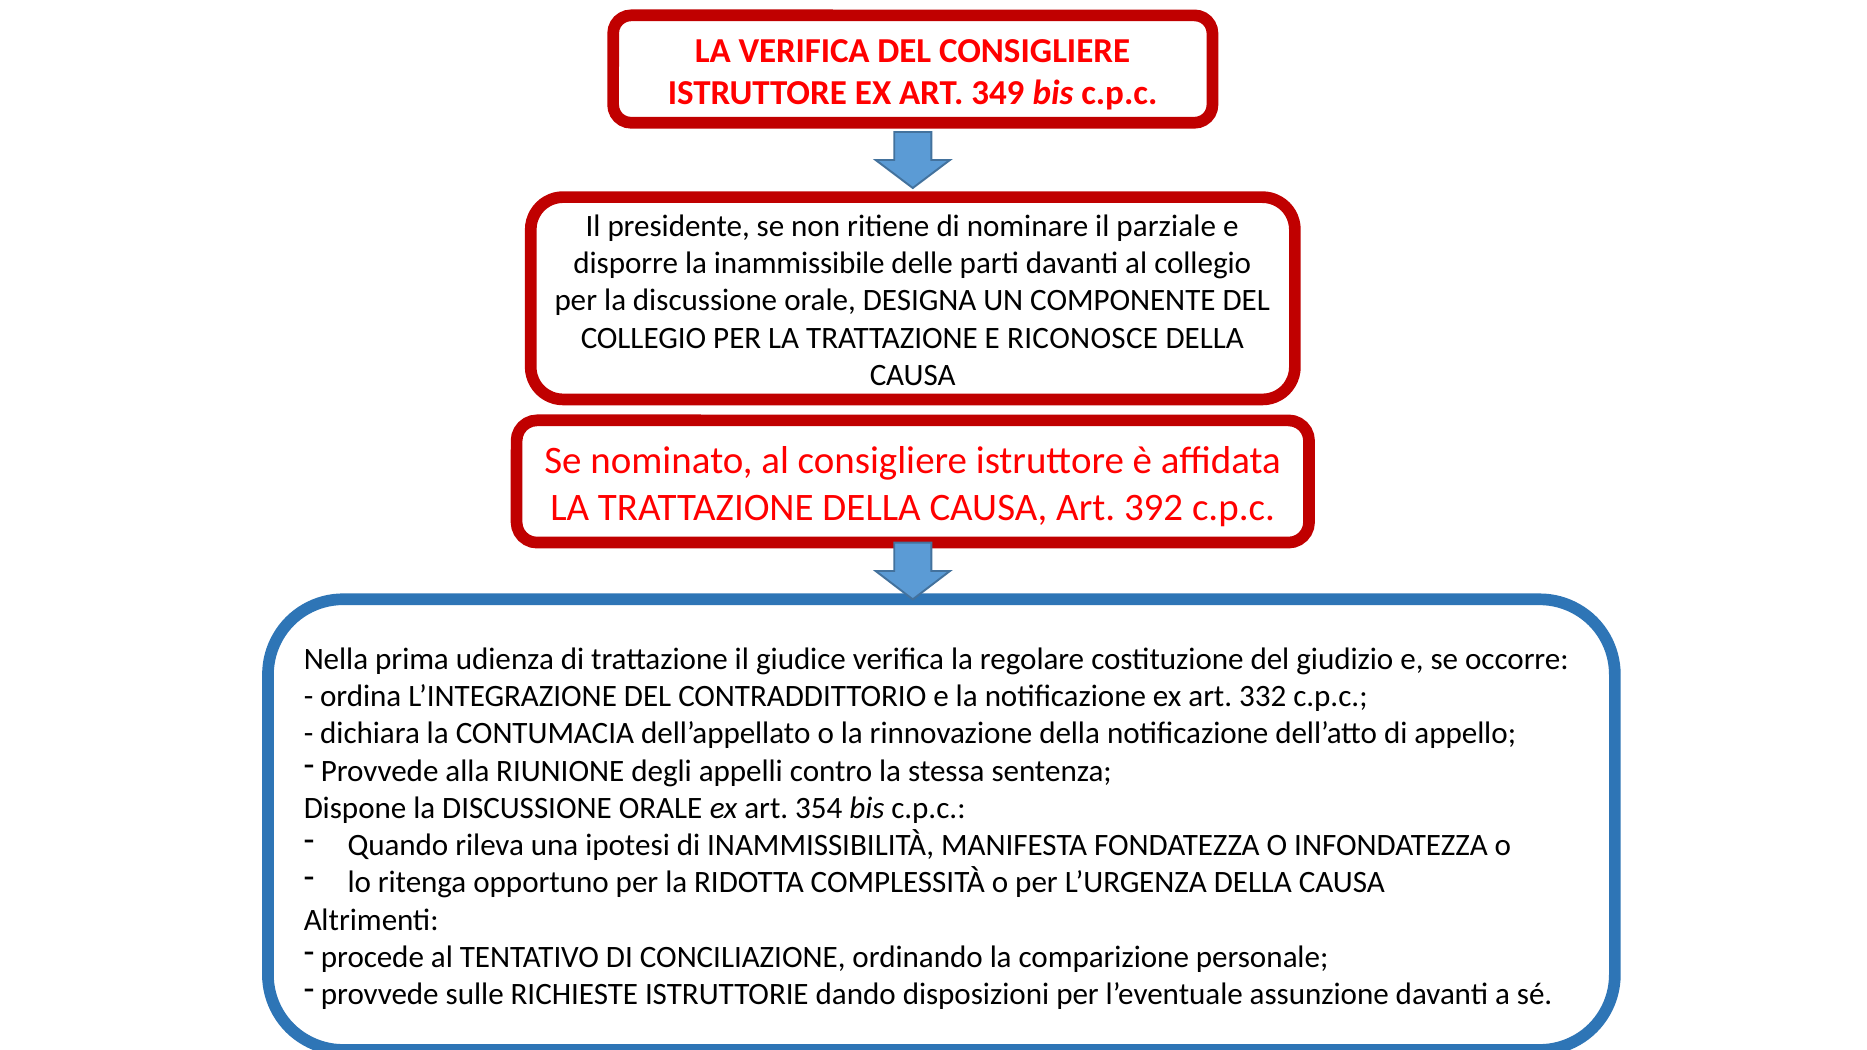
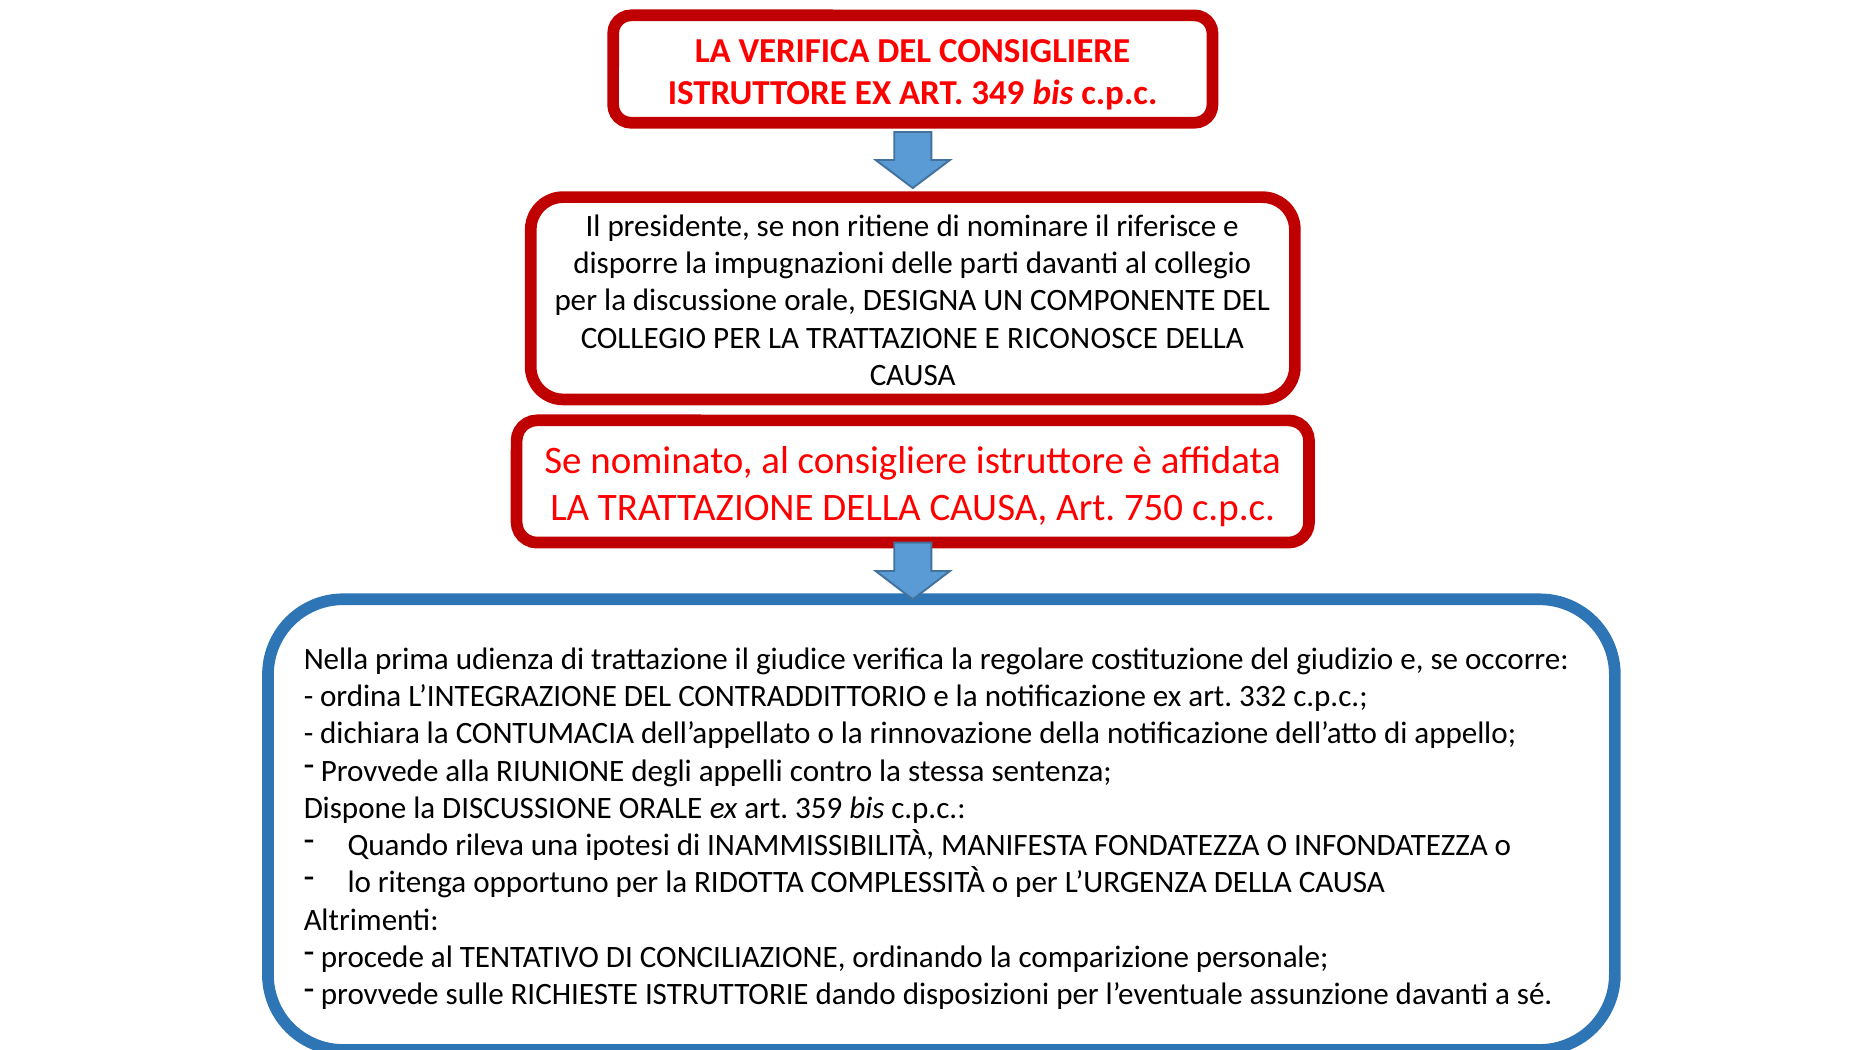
parziale: parziale -> riferisce (1166, 226)
inammissibile: inammissibile -> impugnazioni (799, 263)
392: 392 -> 750 (1154, 508)
354: 354 -> 359 (819, 808)
